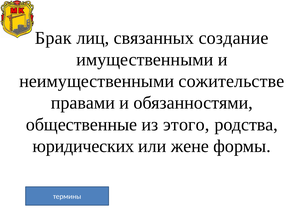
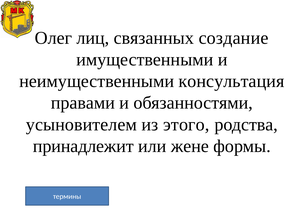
Брак: Брак -> Олег (53, 38)
сожительстве: сожительстве -> консультация (231, 81)
общественные: общественные -> усыновителем (81, 125)
юридических: юридических -> принадлежит (83, 146)
